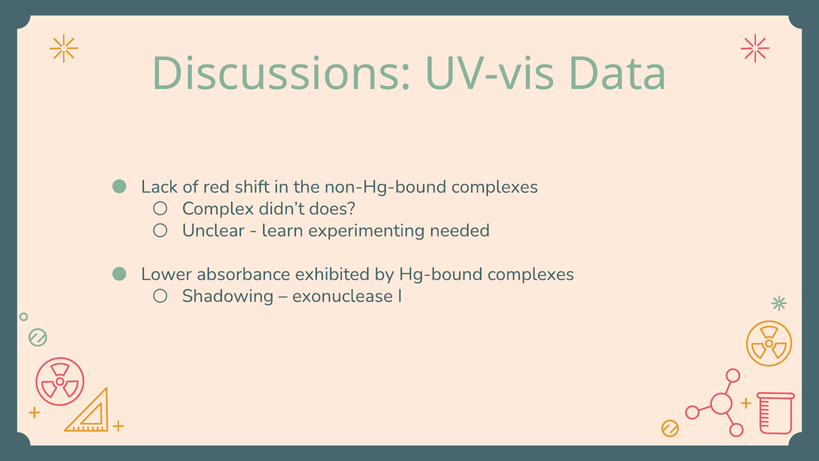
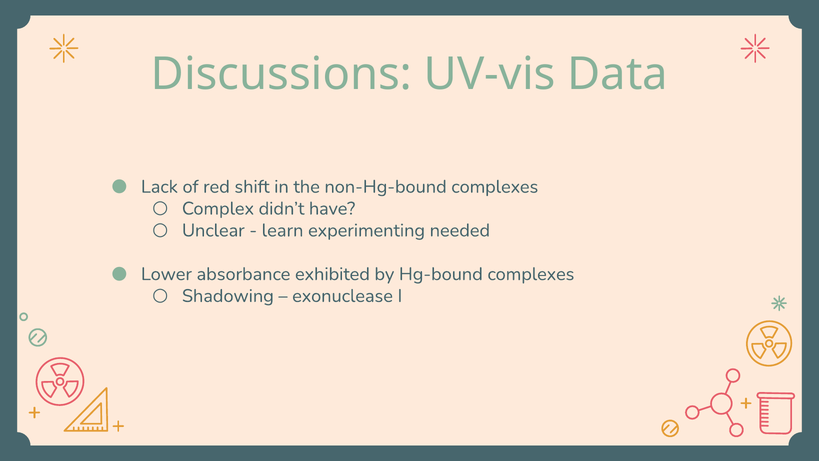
does: does -> have (332, 208)
